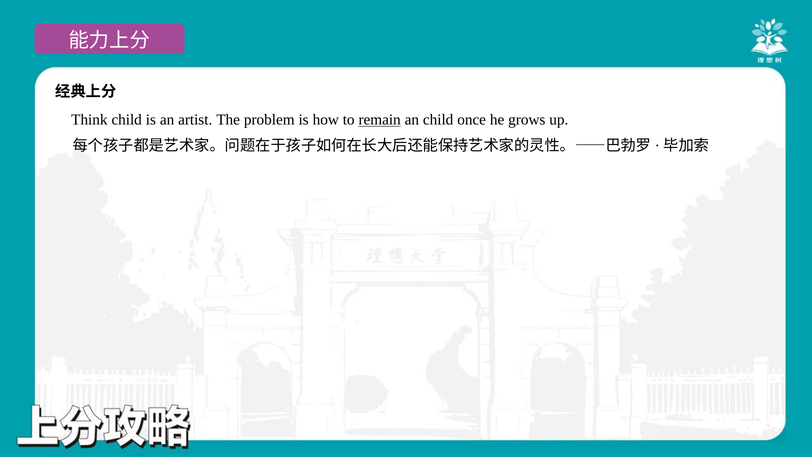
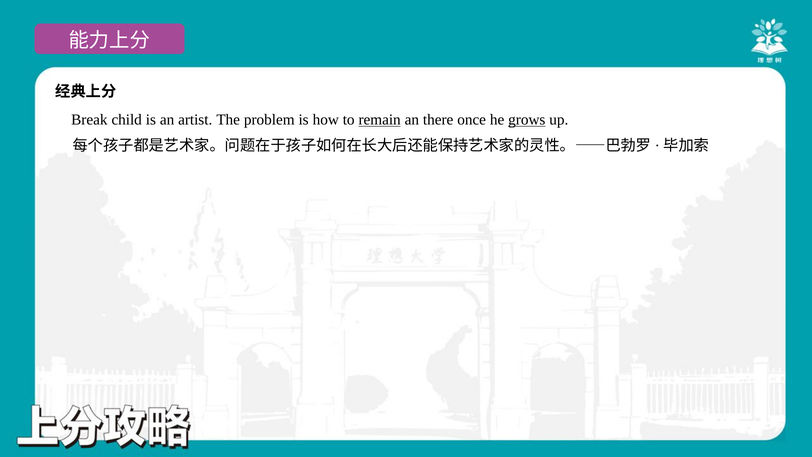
Think: Think -> Break (89, 120)
an child: child -> there (438, 120)
grows underline: none -> present (527, 120)
